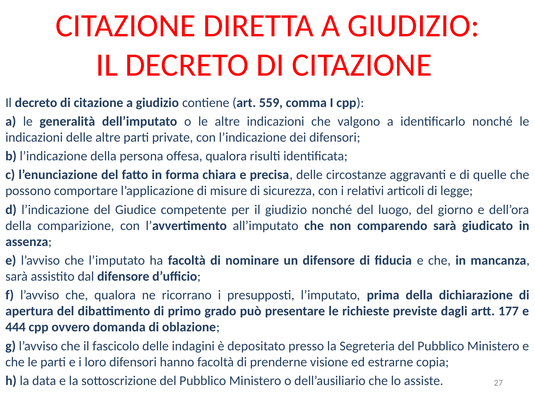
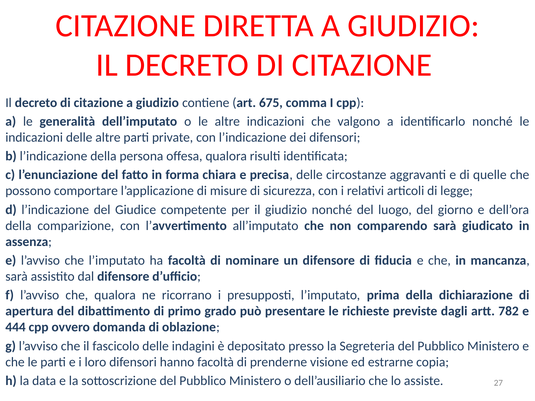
559: 559 -> 675 (271, 103)
177: 177 -> 782 (509, 311)
